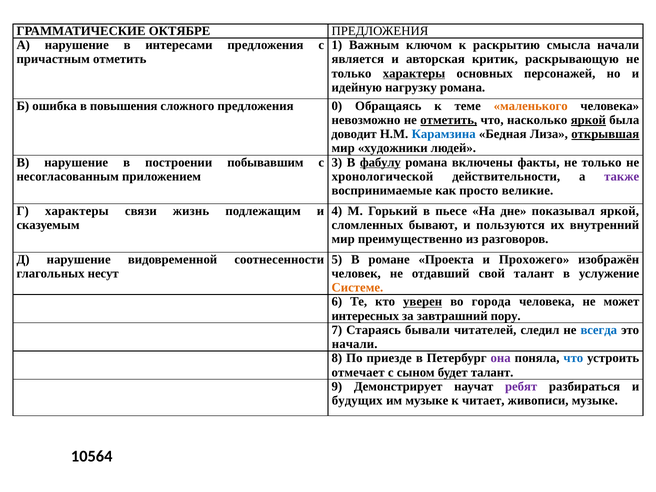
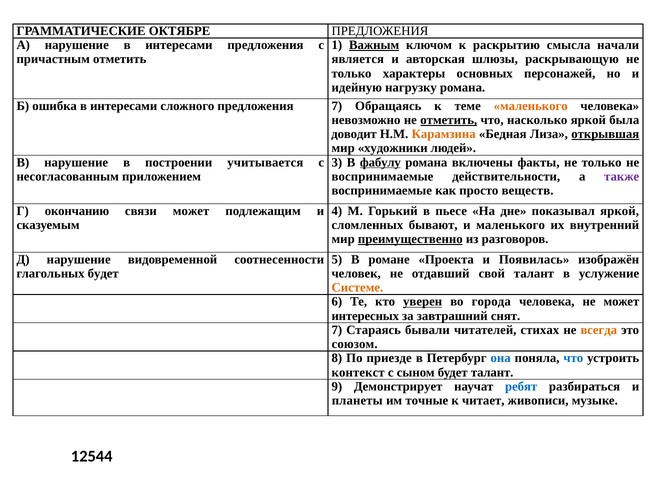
Важным underline: none -> present (374, 45)
критик: критик -> шлюзы (495, 59)
характеры underline: present -> none (414, 73)
ошибка в повышения: повышения -> интересами (124, 106)
предложения 0: 0 -> 7 (337, 106)
яркой underline: present -> none (588, 120)
Карамзина colour: blue -> orange (444, 134)
побывавшим: побывавшим -> учитывается (265, 162)
хронологической: хронологической -> воспринимаемые (383, 176)
великие: великие -> веществ (528, 190)
Г характеры: характеры -> окончанию (77, 211)
связи жизнь: жизнь -> может (191, 211)
и пользуются: пользуются -> маленького (511, 225)
преимущественно underline: none -> present (410, 239)
Прохожего: Прохожего -> Появилась (534, 259)
глагольных несут: несут -> будет (103, 274)
пору: пору -> снят (506, 316)
следил: следил -> стихах (540, 330)
всегда colour: blue -> orange (599, 330)
начали: начали -> союзом (355, 344)
она colour: purple -> blue (501, 358)
отмечает: отмечает -> контекст (358, 372)
ребят colour: purple -> blue (521, 386)
будущих: будущих -> планеты (357, 401)
им музыке: музыке -> точные (427, 401)
10564: 10564 -> 12544 (92, 456)
